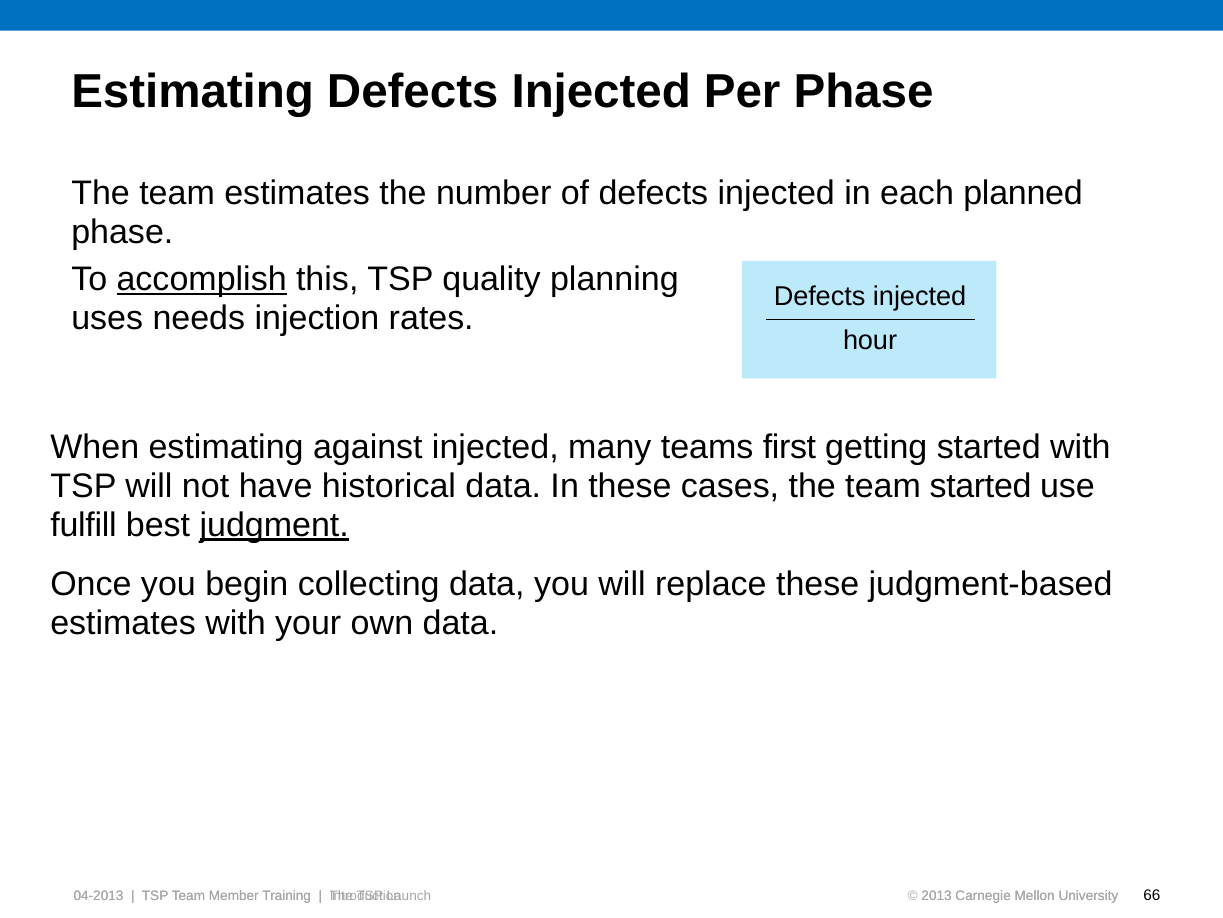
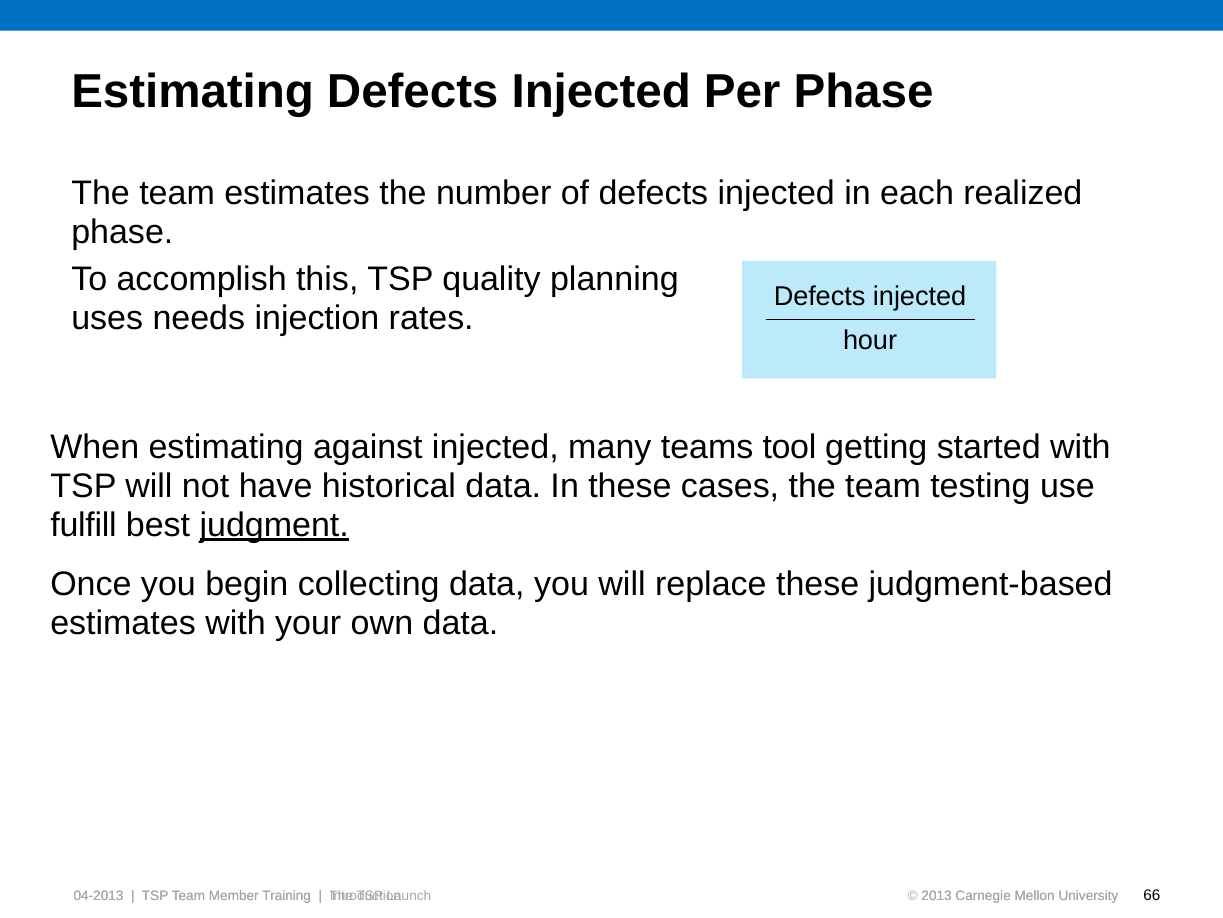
planned: planned -> realized (1023, 193)
accomplish underline: present -> none (202, 279)
first: first -> tool (789, 447)
team started: started -> testing (980, 486)
